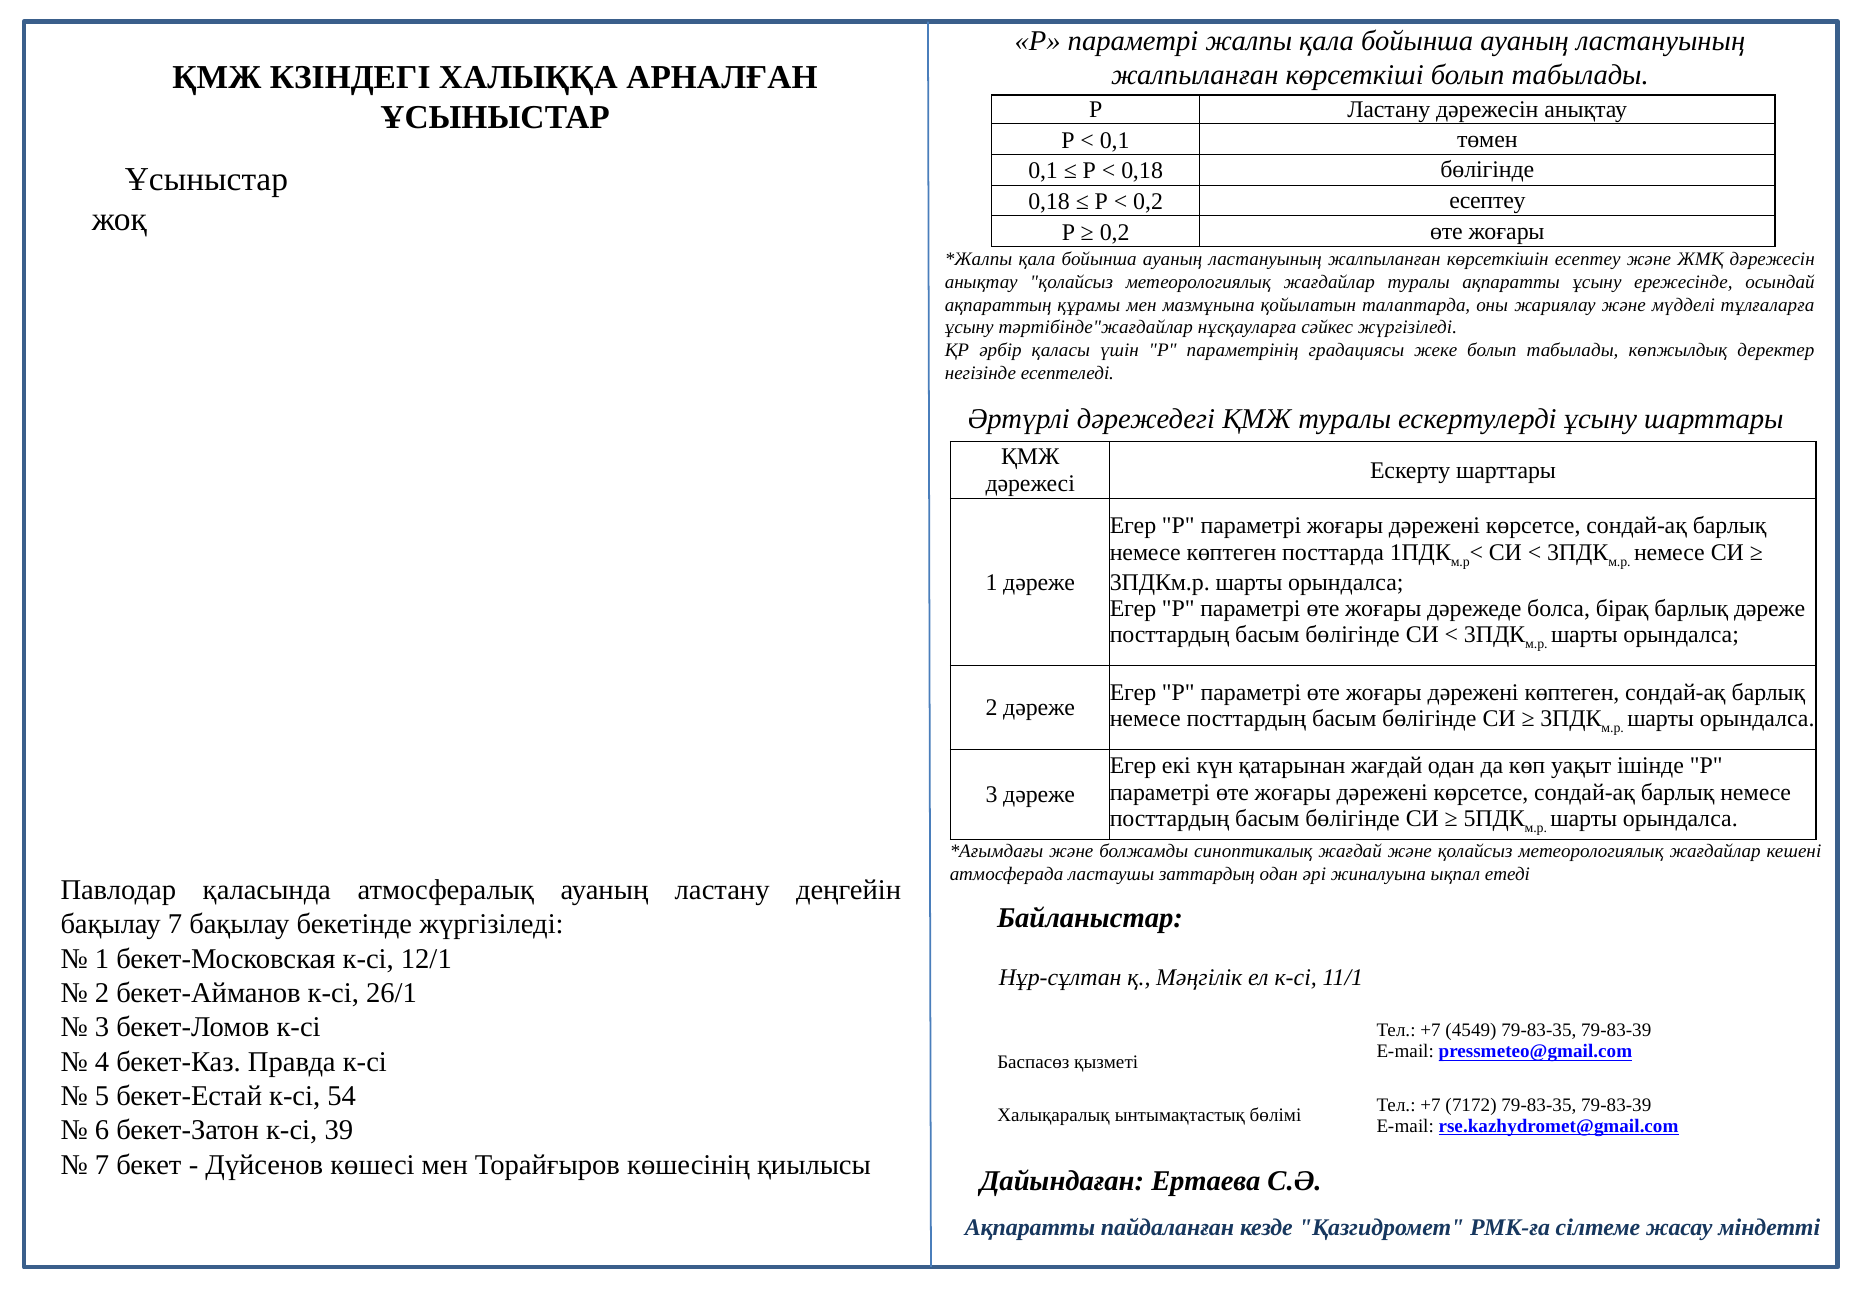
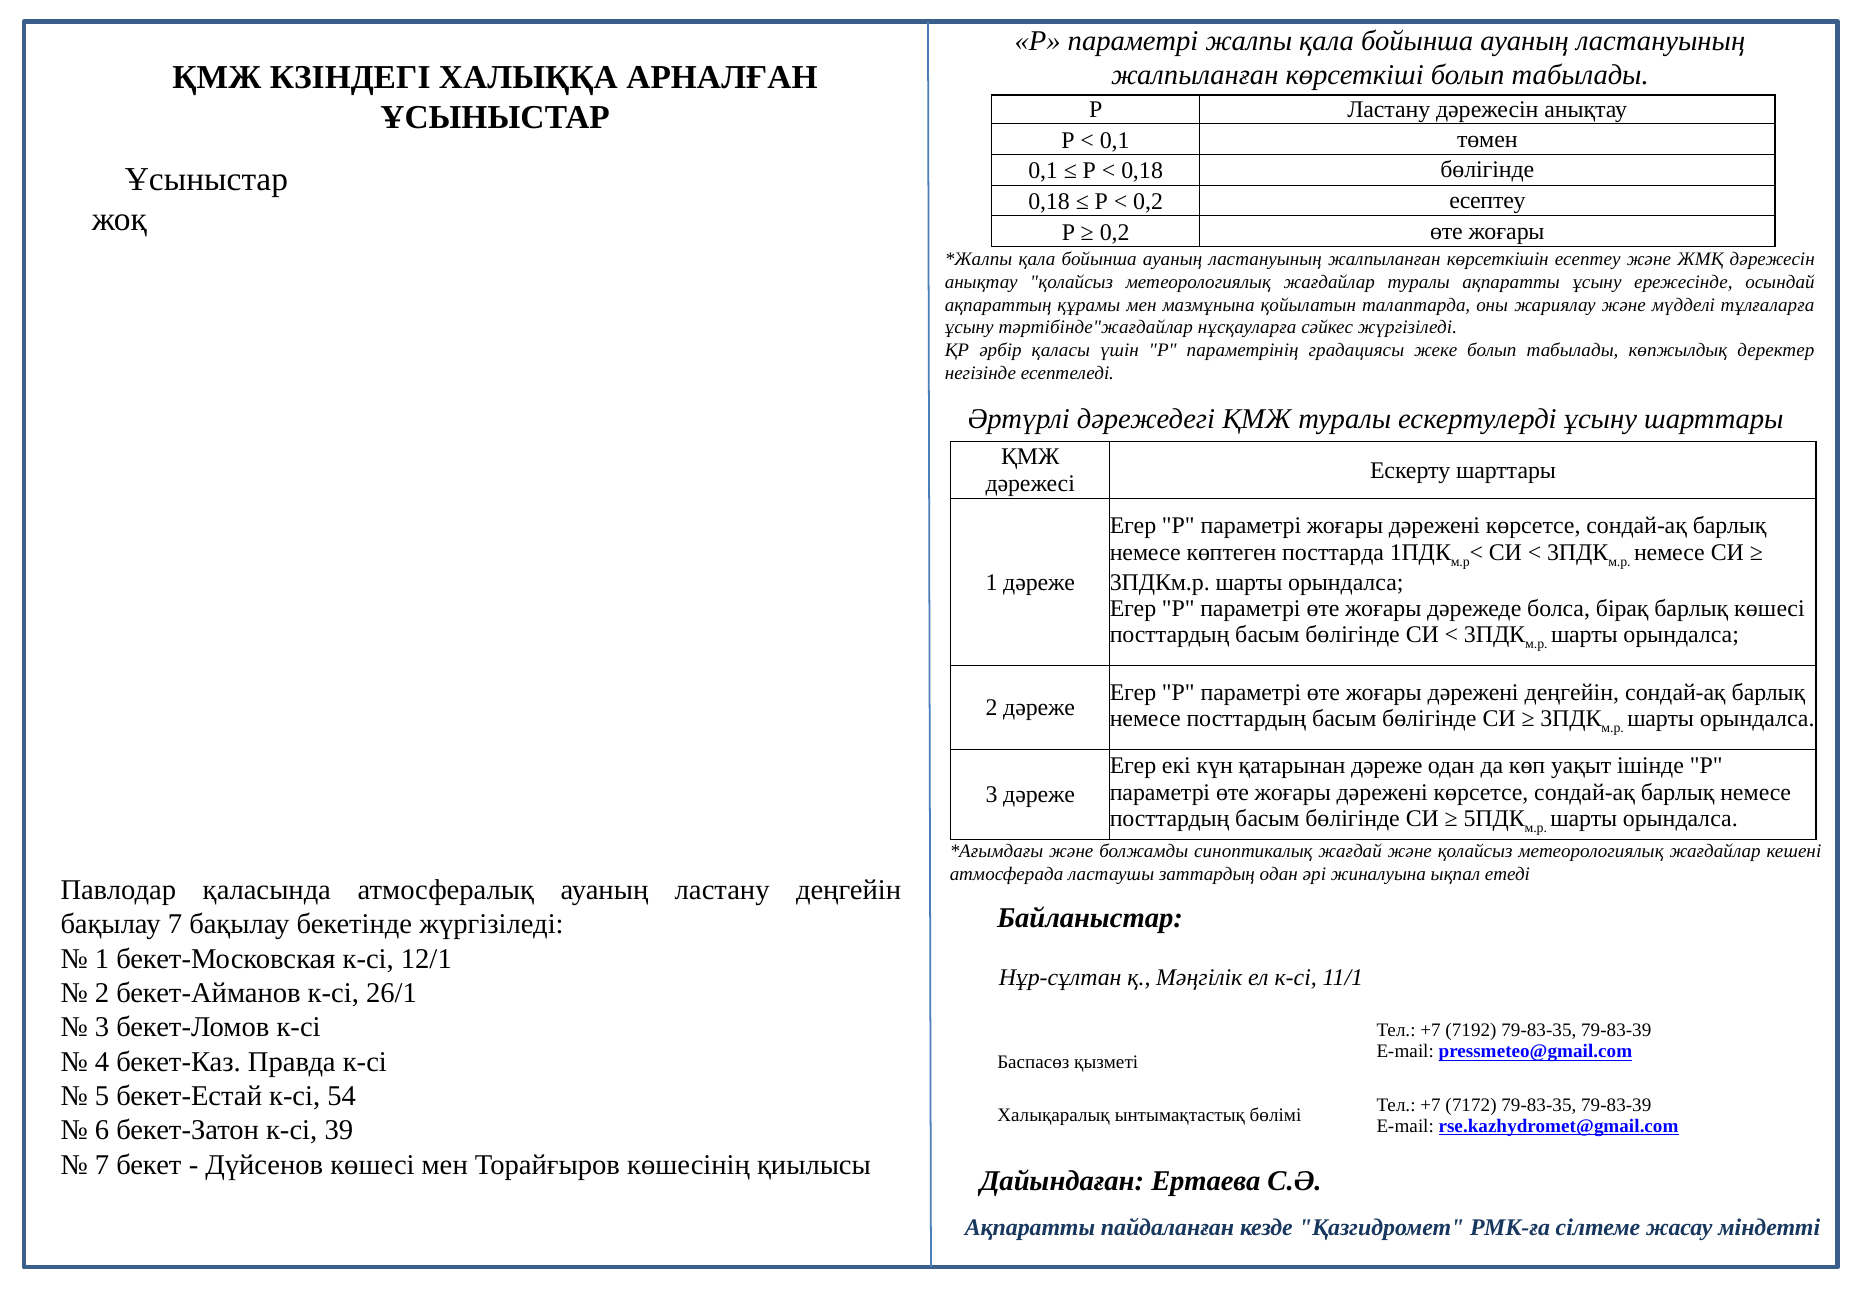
барлық дәреже: дәреже -> көшесі (1769, 609)
дәрежені көптеген: көптеген -> деңгейін (1572, 692)
қатарынан жағдай: жағдай -> дәреже (1387, 766)
4549: 4549 -> 7192 (1471, 1030)
